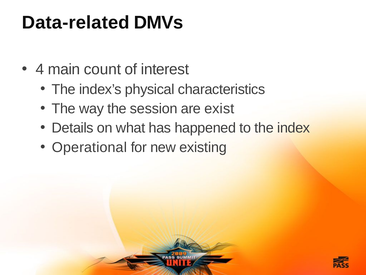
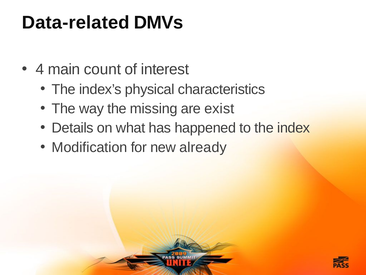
session: session -> missing (154, 108)
Operational: Operational -> Modification (90, 147)
existing: existing -> already (203, 147)
